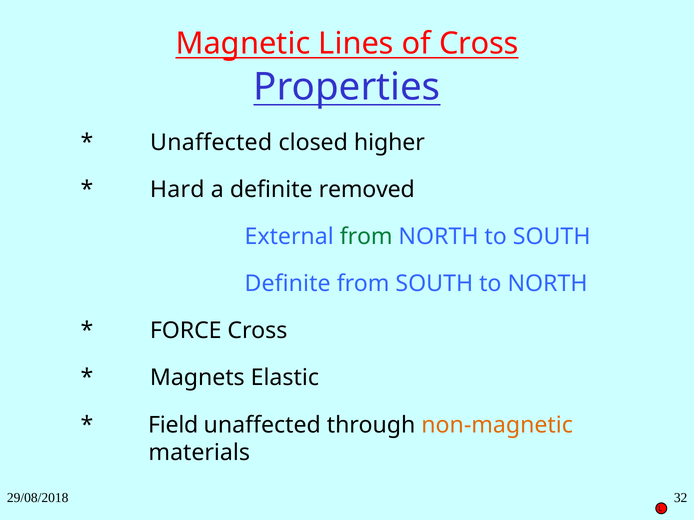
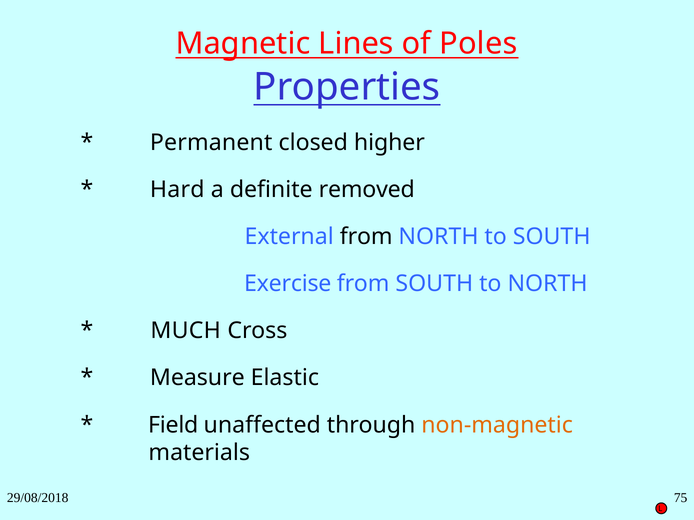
of Cross: Cross -> Poles (478, 44)
Unaffected: Unaffected -> Permanent (211, 143)
from colour: green -> black (366, 237)
Definite: Definite -> Exercise (288, 284)
FORCE: FORCE -> MUCH (186, 331)
Magnets: Magnets -> Measure (197, 378)
32: 32 -> 75 (681, 498)
